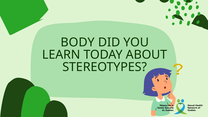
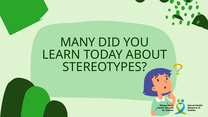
BODY: BODY -> MANY (78, 42)
